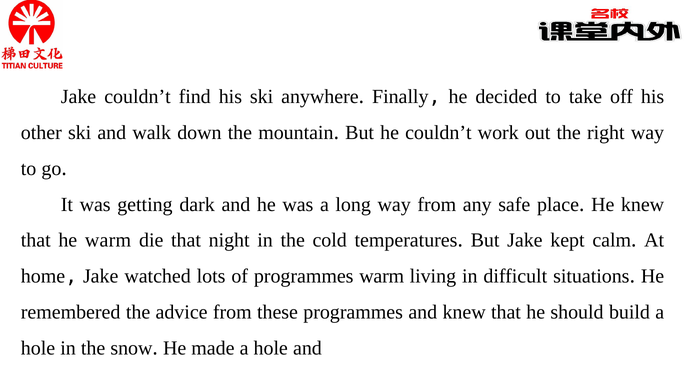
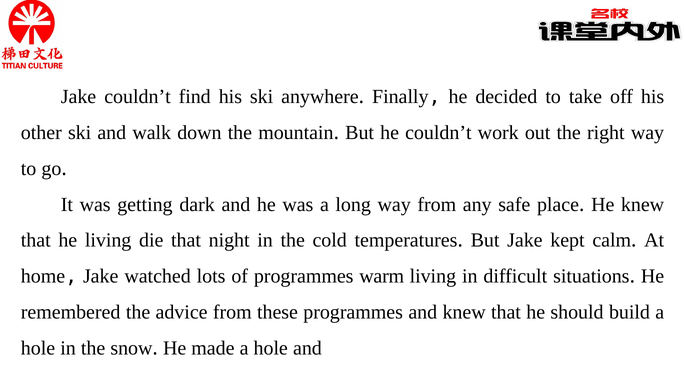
he warm: warm -> living (108, 241)
